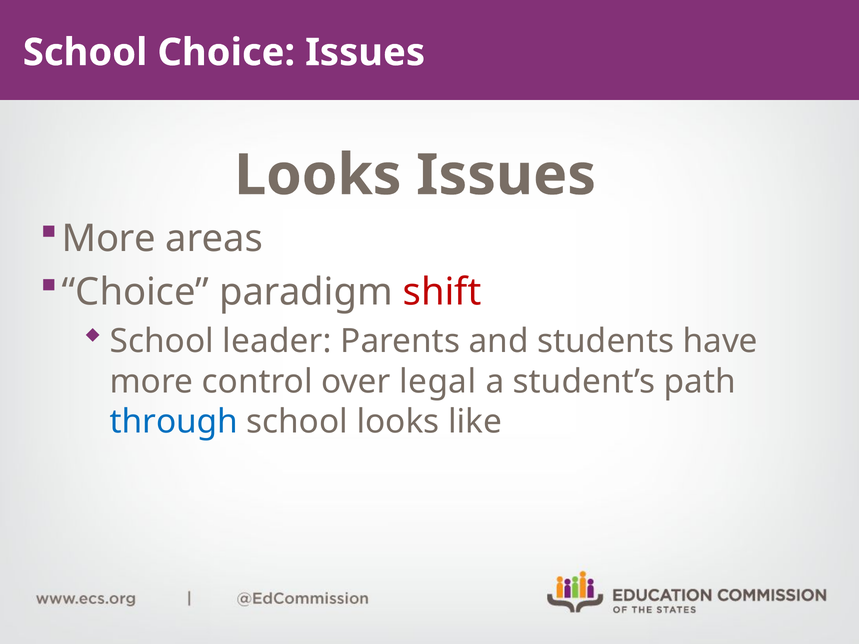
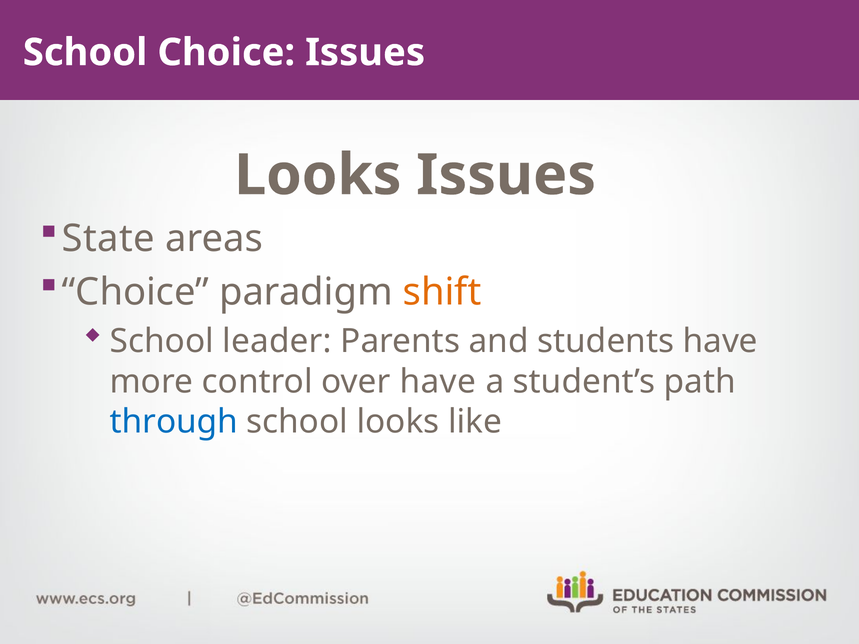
More: More -> State (108, 239)
shift colour: red -> orange (442, 292)
over legal: legal -> have (438, 382)
